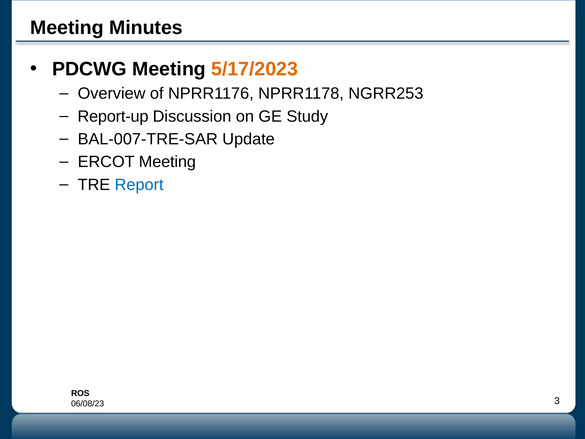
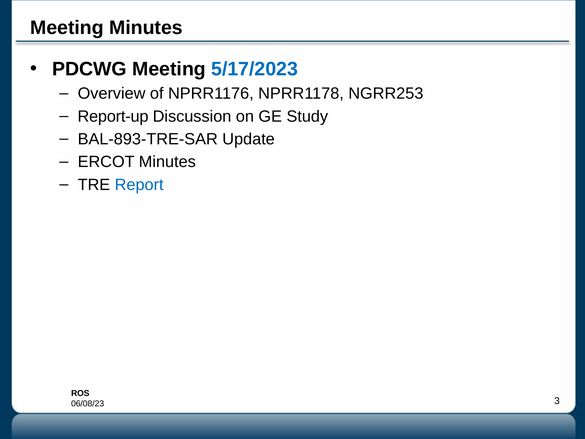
5/17/2023 colour: orange -> blue (255, 69)
BAL-007-TRE-SAR: BAL-007-TRE-SAR -> BAL-893-TRE-SAR (148, 139)
ERCOT Meeting: Meeting -> Minutes (167, 162)
